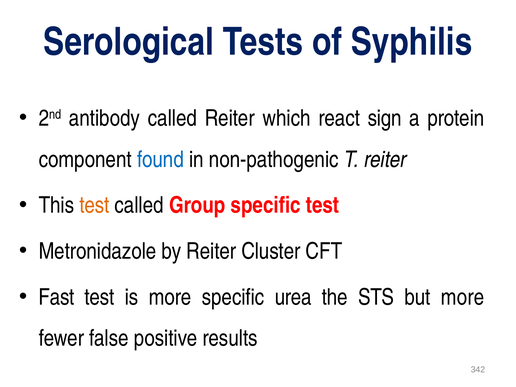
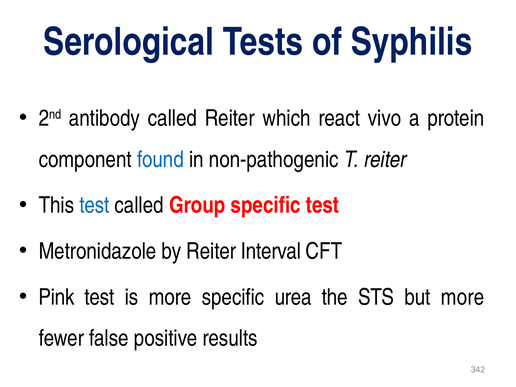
sign: sign -> vivo (385, 118)
test colour: orange -> blue (94, 205)
Cluster: Cluster -> Interval (271, 251)
Fast: Fast -> Pink (57, 297)
